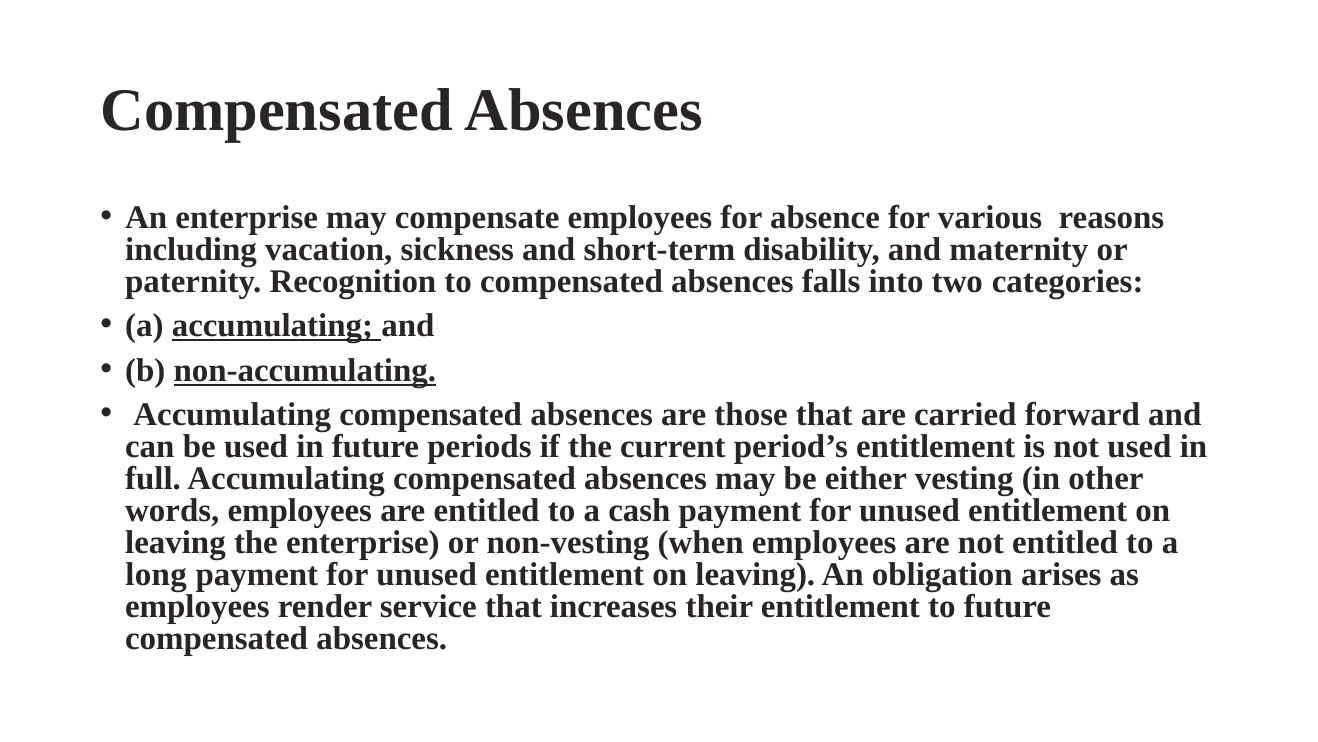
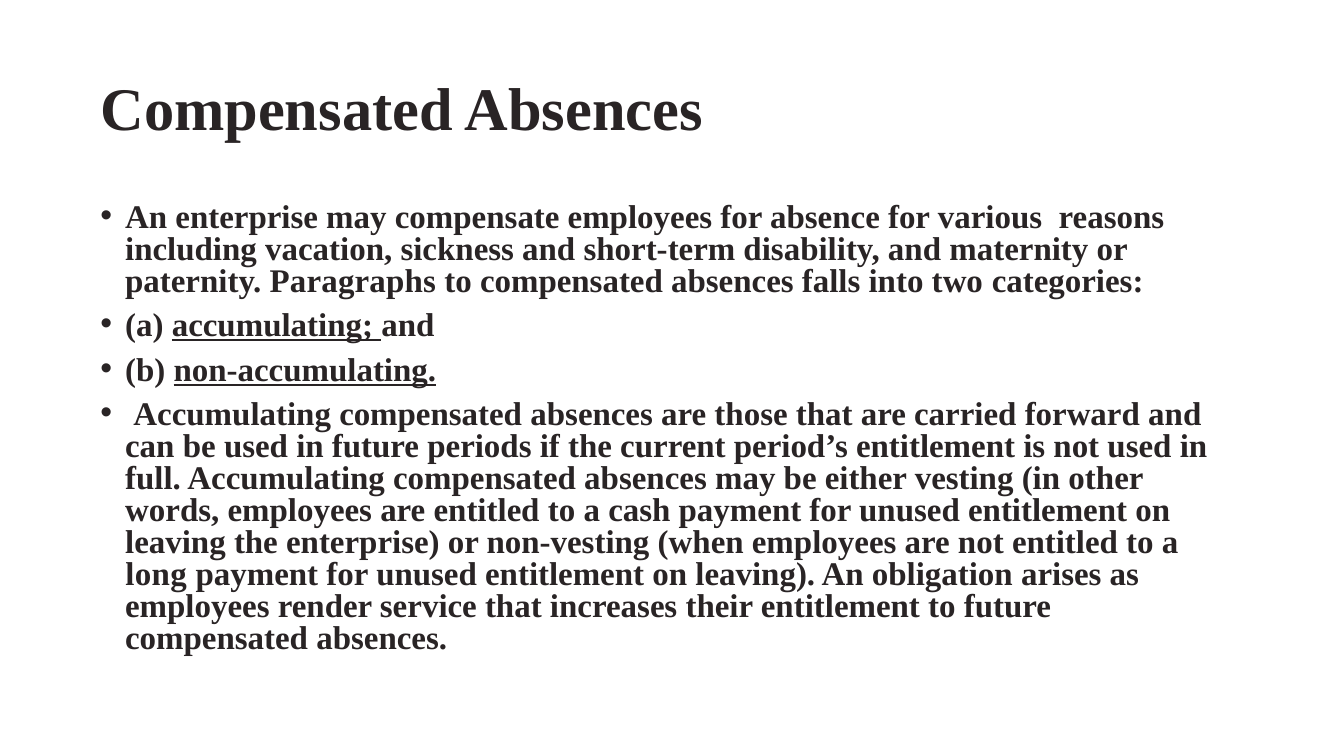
Recognition: Recognition -> Paragraphs (353, 281)
